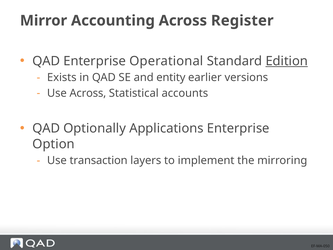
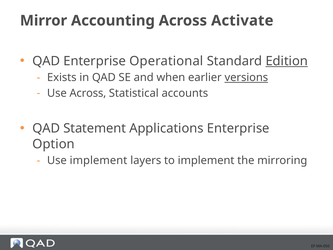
Register: Register -> Activate (242, 21)
entity: entity -> when (171, 77)
versions underline: none -> present (246, 77)
Optionally: Optionally -> Statement (95, 128)
Use transaction: transaction -> implement (98, 160)
